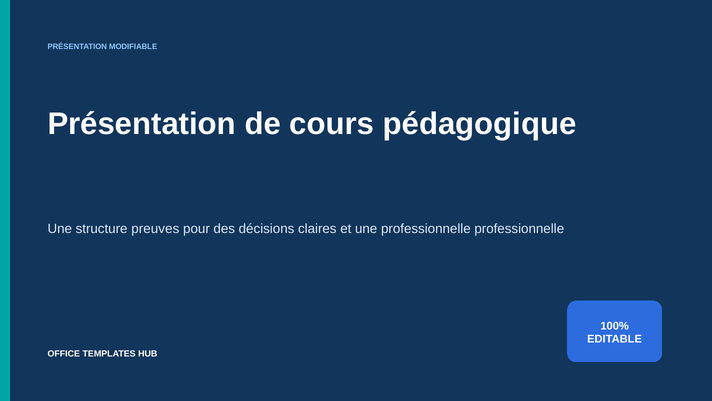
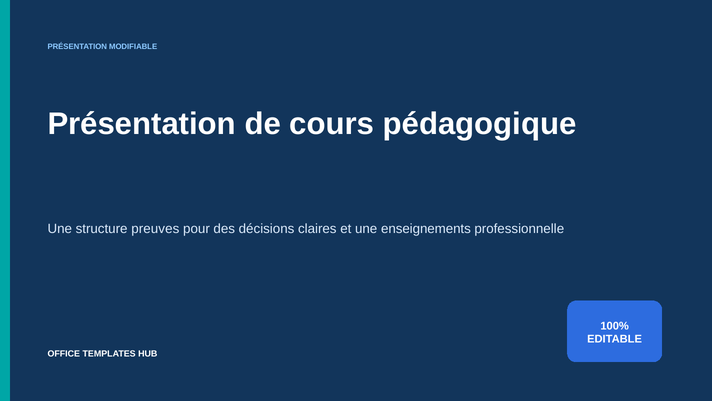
une professionnelle: professionnelle -> enseignements (426, 229)
